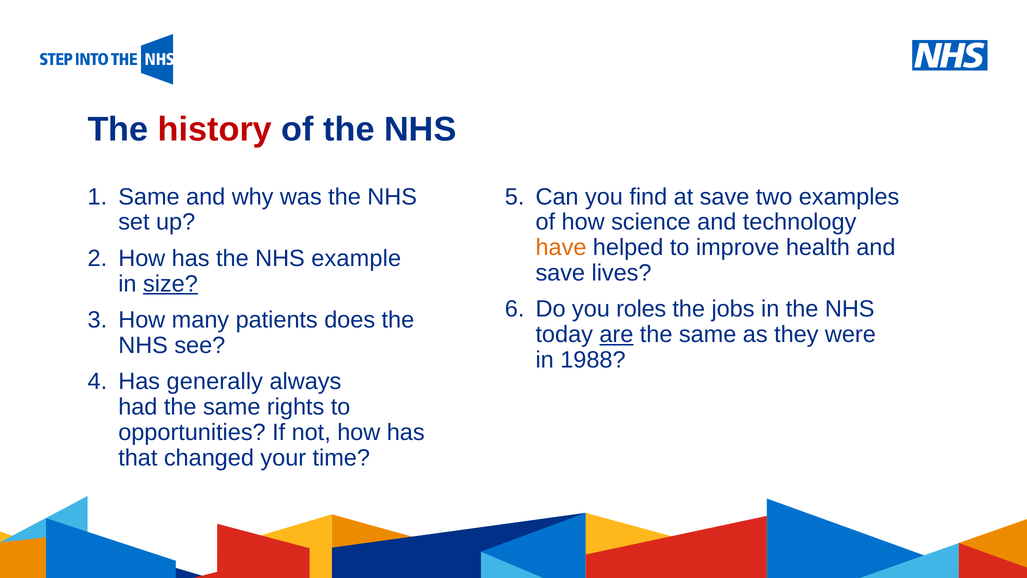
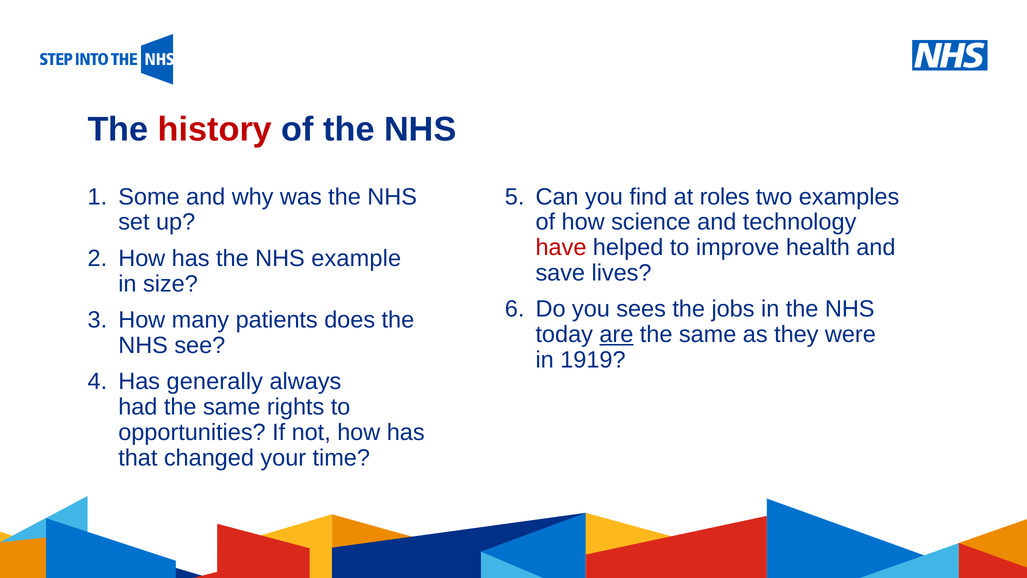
Same: Same -> Some (149, 197)
at save: save -> roles (725, 197)
have colour: orange -> red (561, 248)
size underline: present -> none (170, 284)
roles: roles -> sees (641, 309)
1988: 1988 -> 1919 (593, 360)
